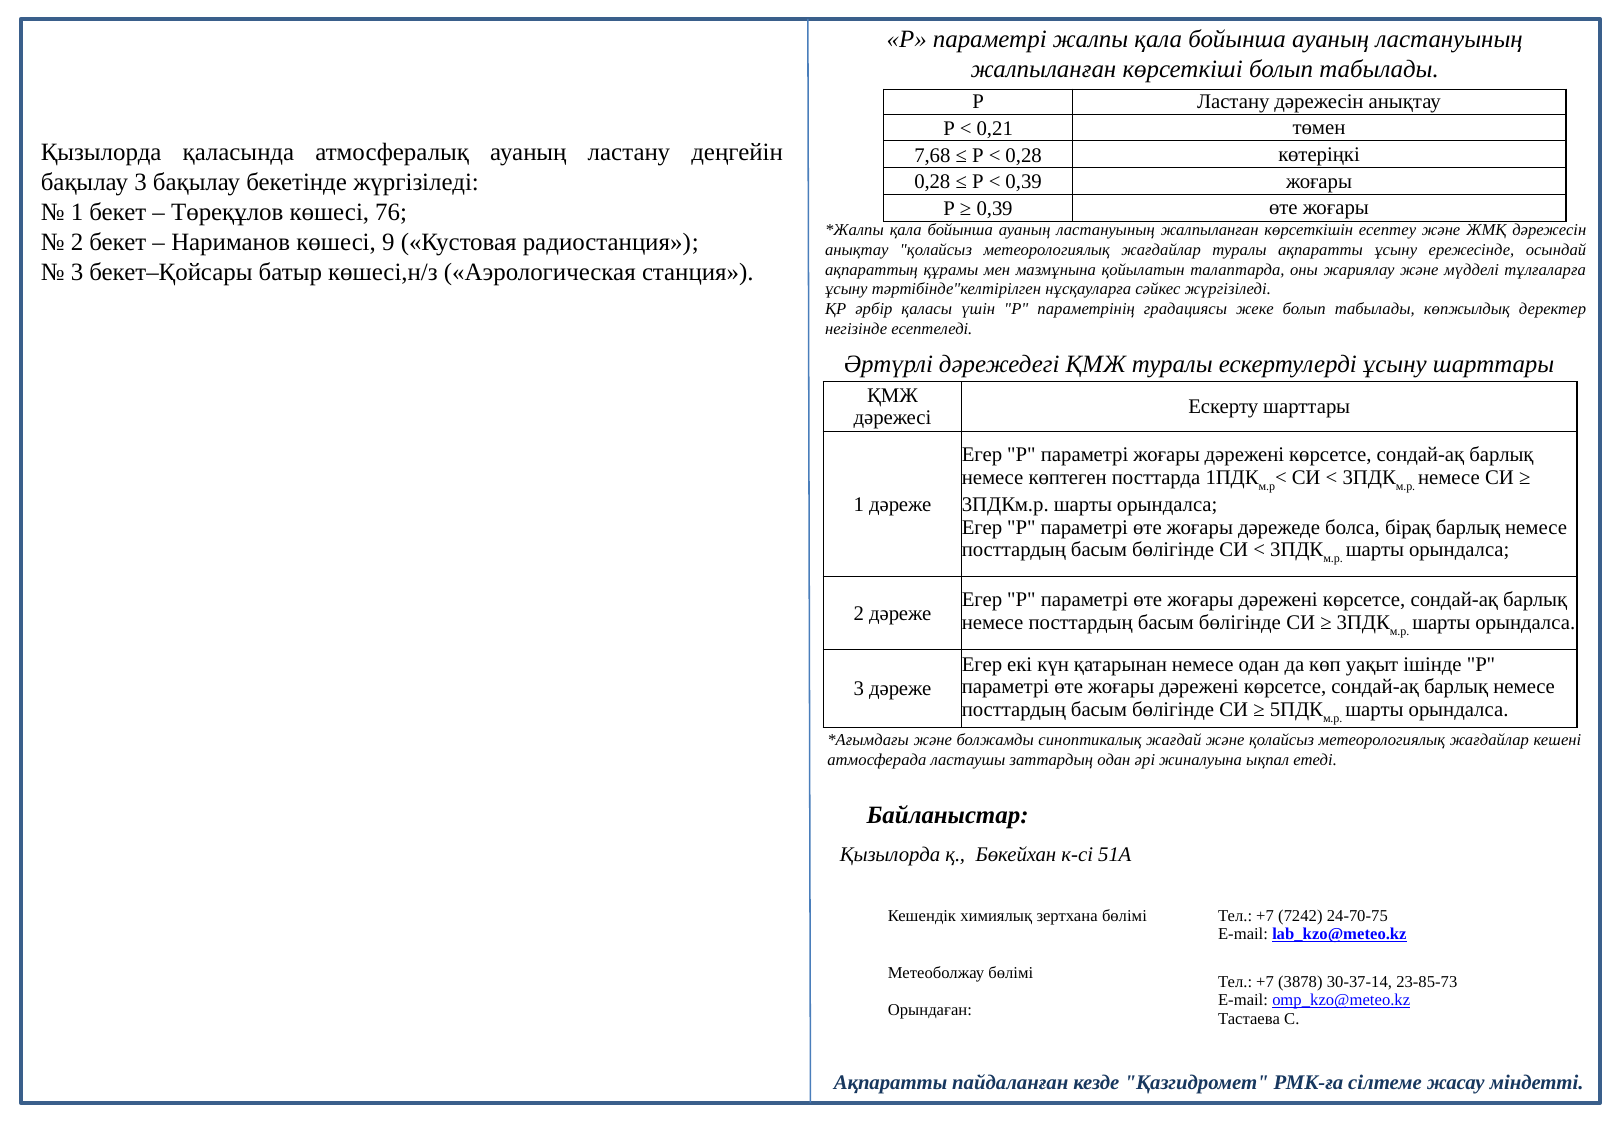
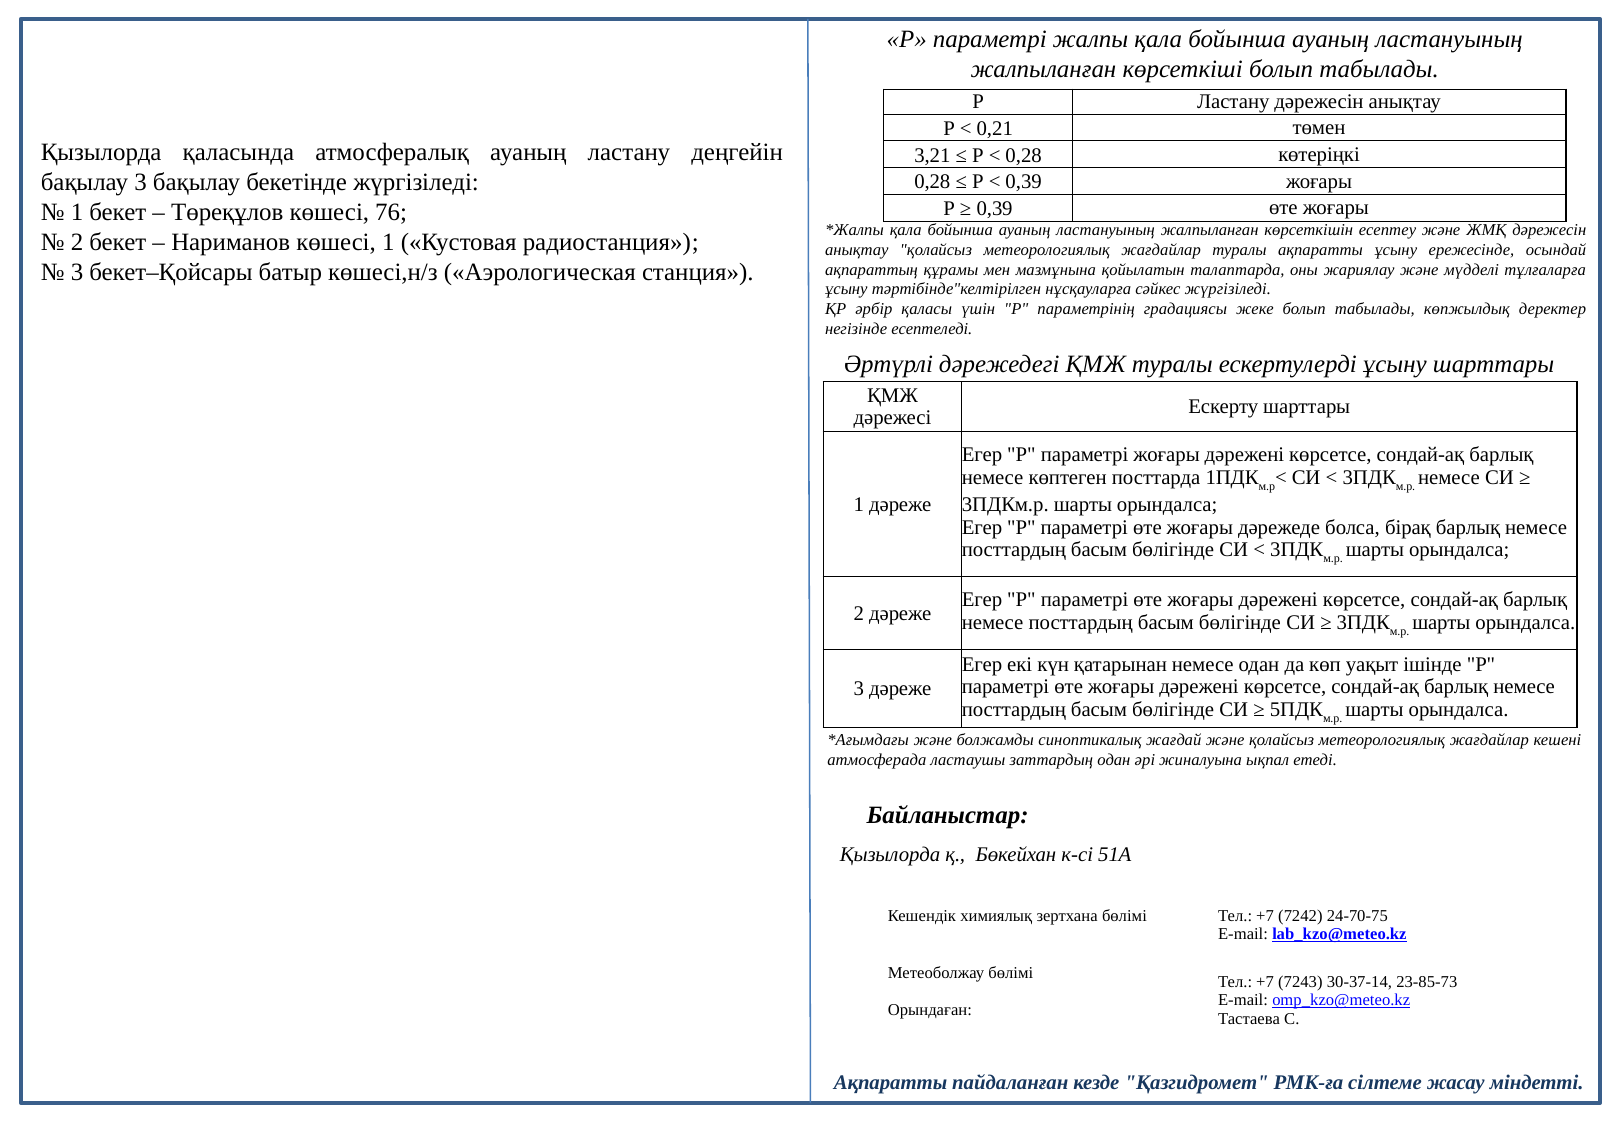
7,68: 7,68 -> 3,21 (932, 155)
көшесі 9: 9 -> 1 (388, 242)
3878: 3878 -> 7243 (1300, 982)
